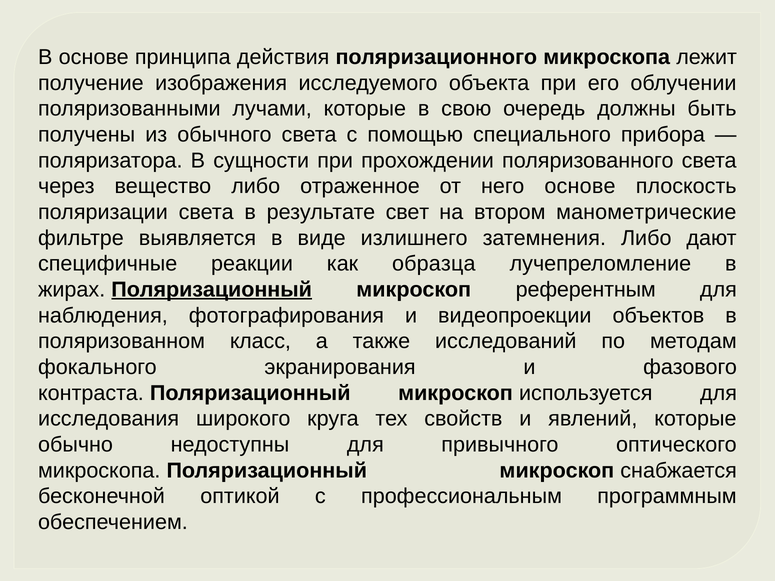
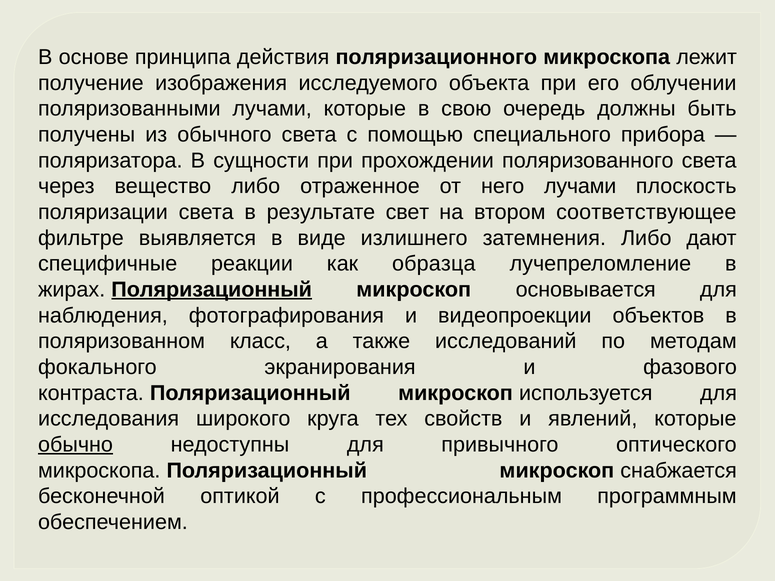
него основе: основе -> лучами (580, 186)
манометрические: манометрические -> соответствующее (646, 212)
референтным: референтным -> основывается (586, 290)
обычно underline: none -> present (76, 445)
